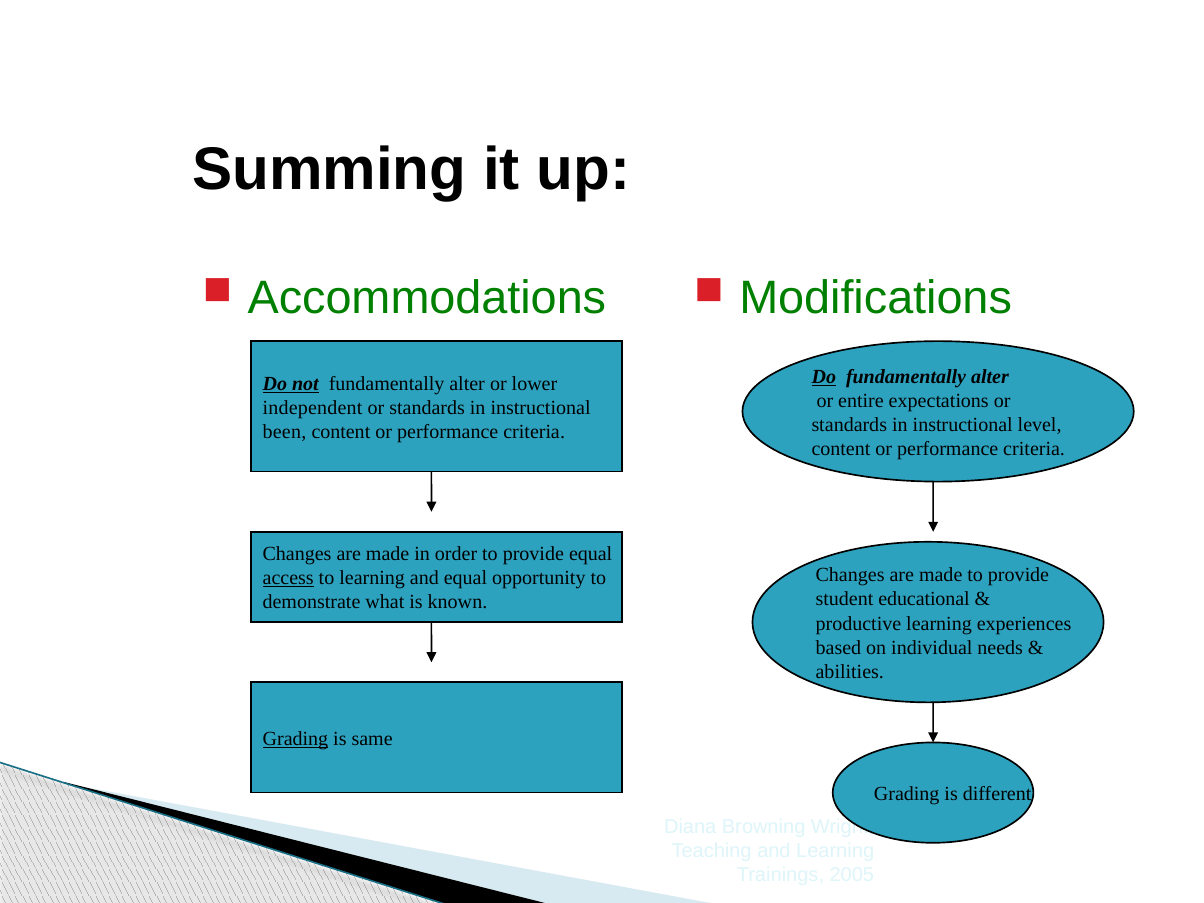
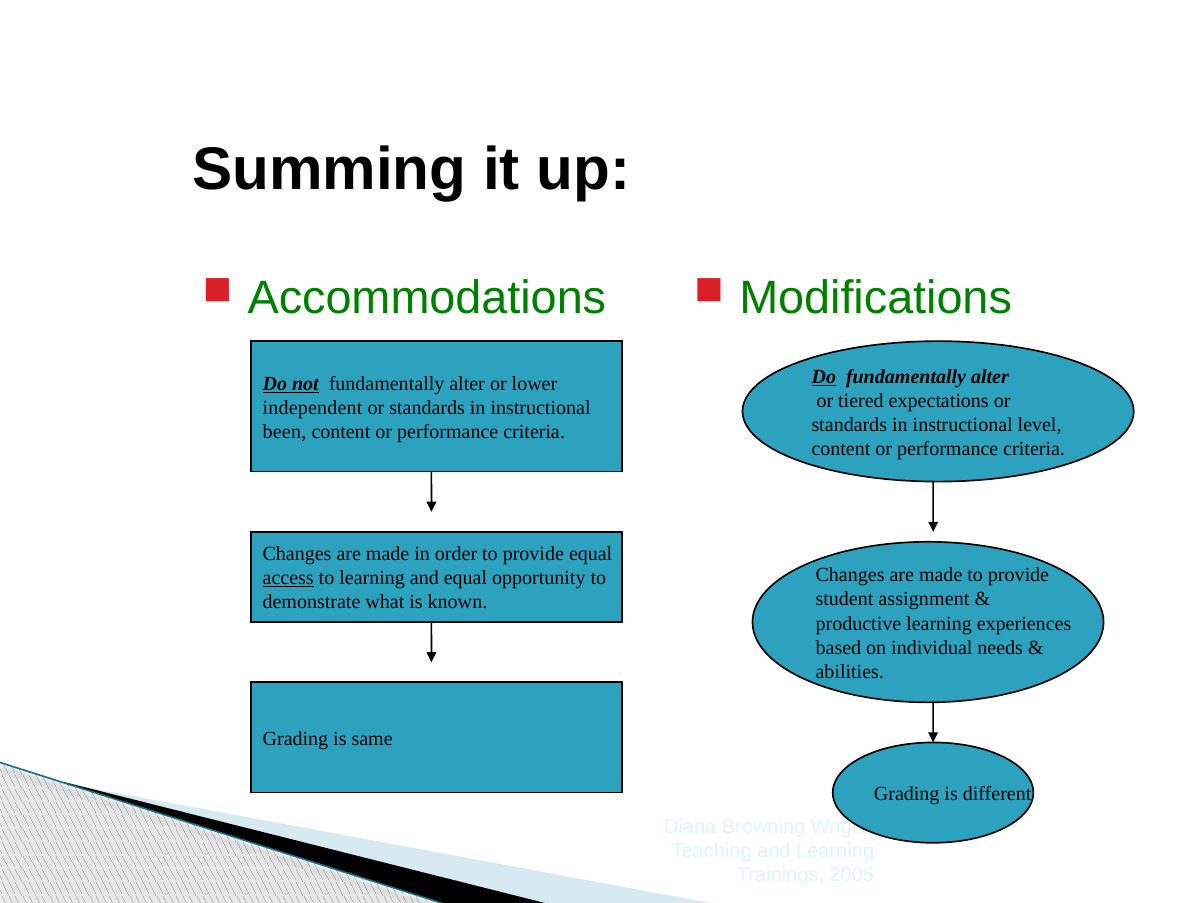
entire: entire -> tiered (861, 401)
educational: educational -> assignment (924, 599)
Grading underline: present -> none (295, 739)
